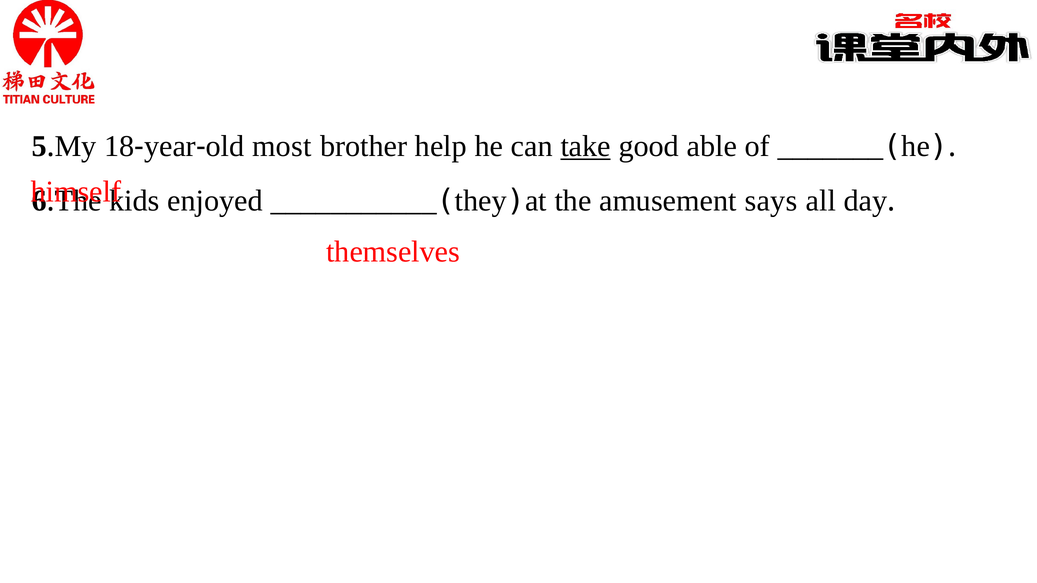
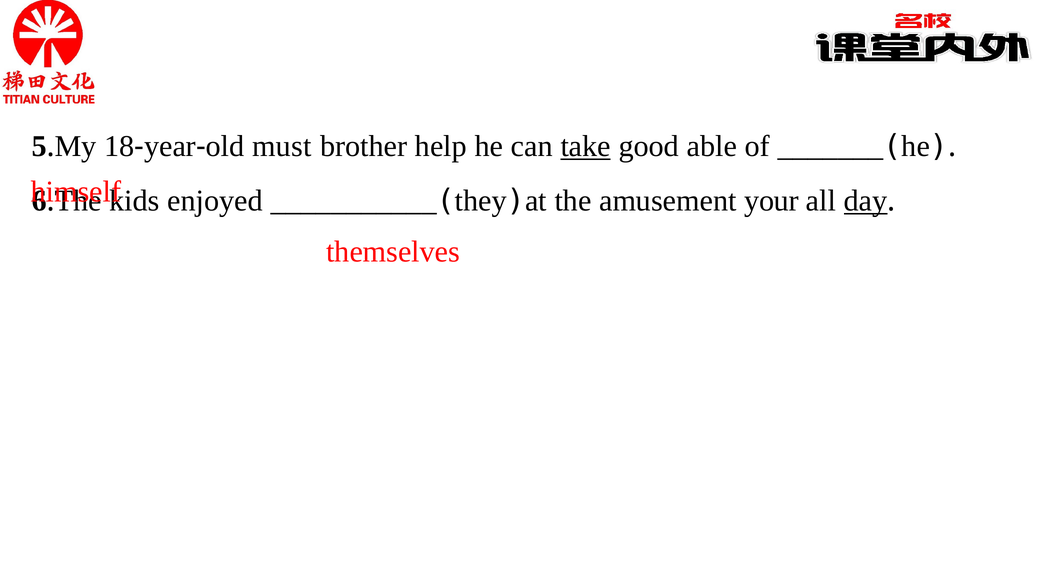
most: most -> must (282, 146)
says: says -> your (771, 201)
day underline: none -> present (866, 201)
